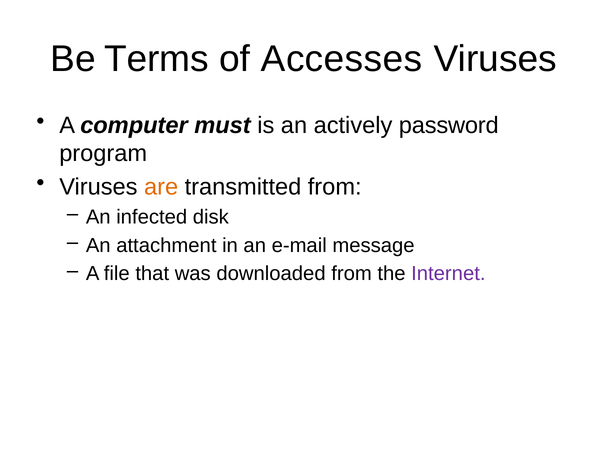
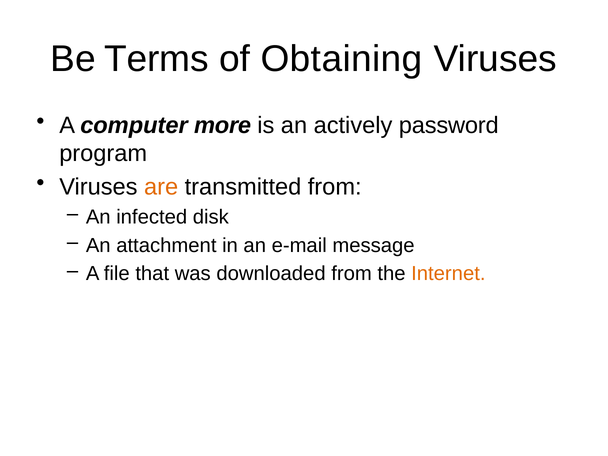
Accesses: Accesses -> Obtaining (342, 59)
must: must -> more (223, 125)
Internet colour: purple -> orange (448, 274)
